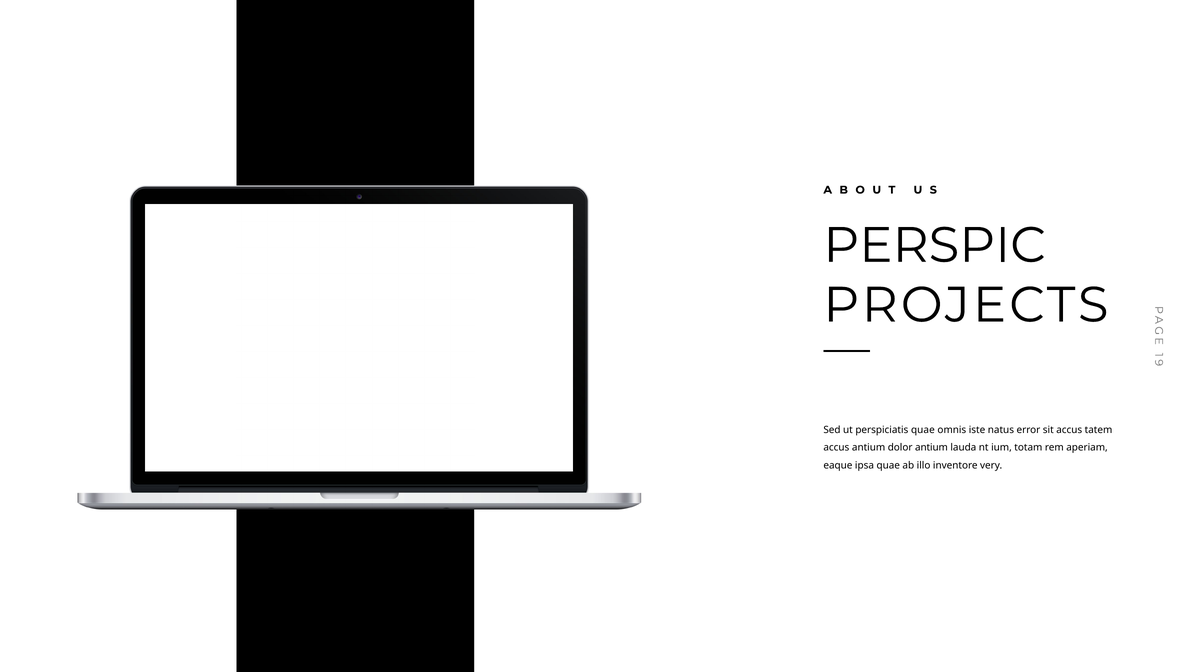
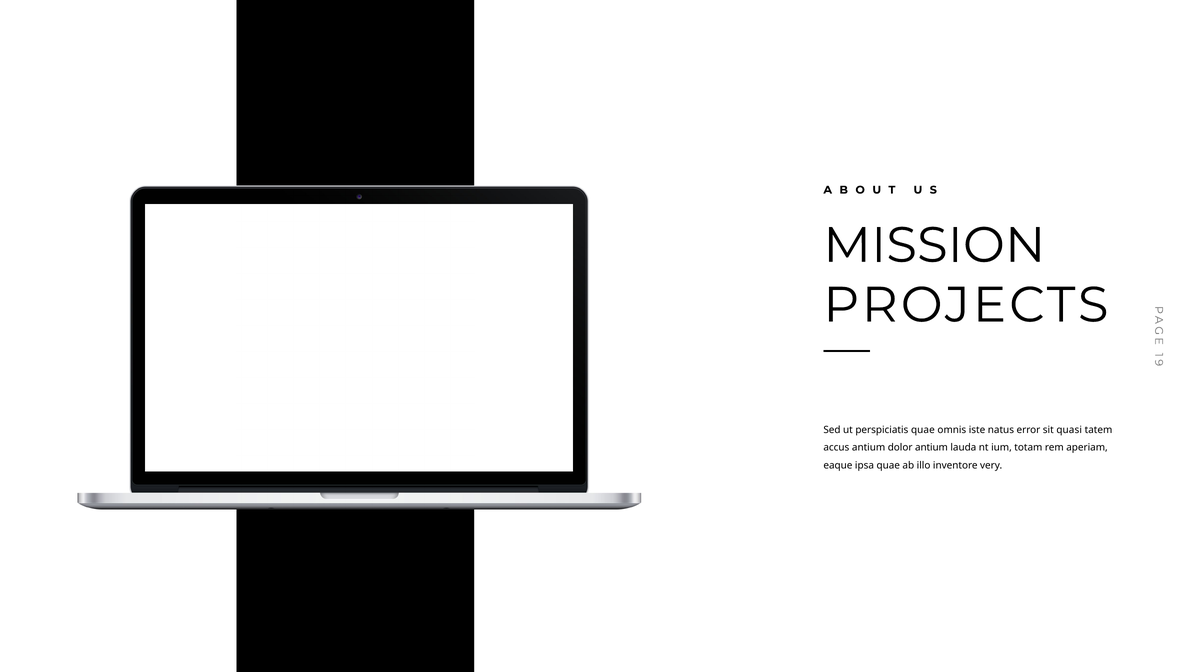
PERSPIC: PERSPIC -> MISSION (934, 245)
sit accus: accus -> quasi (1069, 430)
